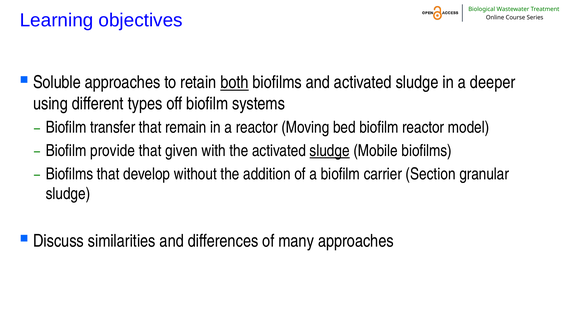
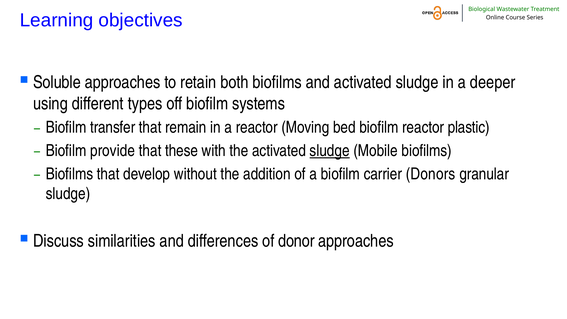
both underline: present -> none (234, 82)
model: model -> plastic (469, 128)
given: given -> these (182, 151)
Section: Section -> Donors (431, 174)
many: many -> donor (296, 241)
